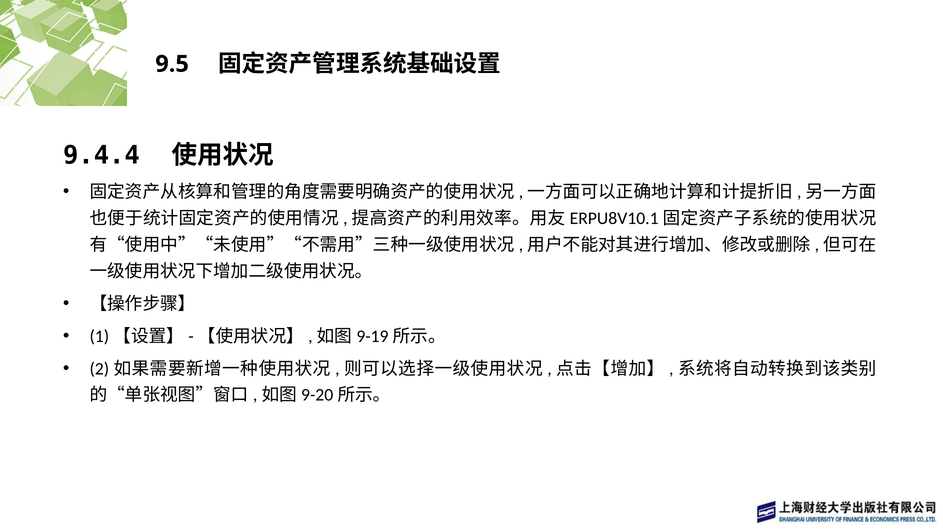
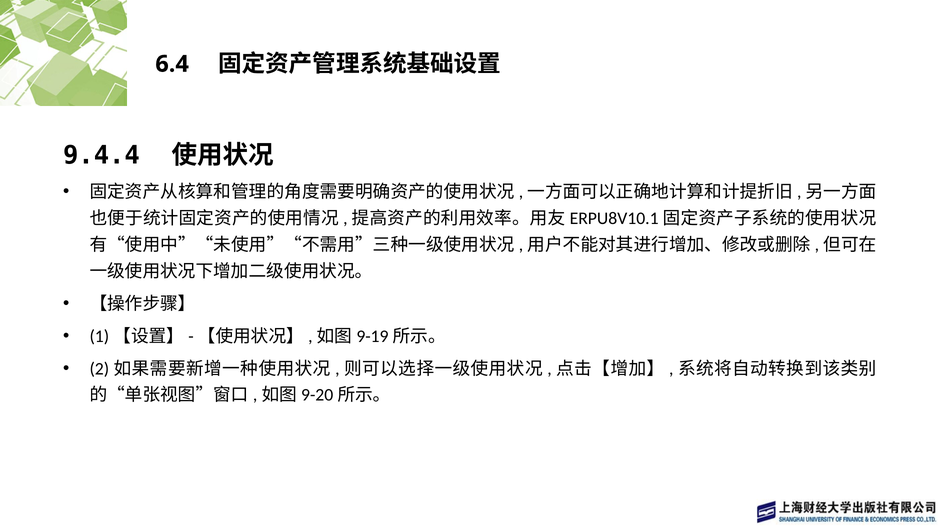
9.5: 9.5 -> 6.4 (172, 64)
